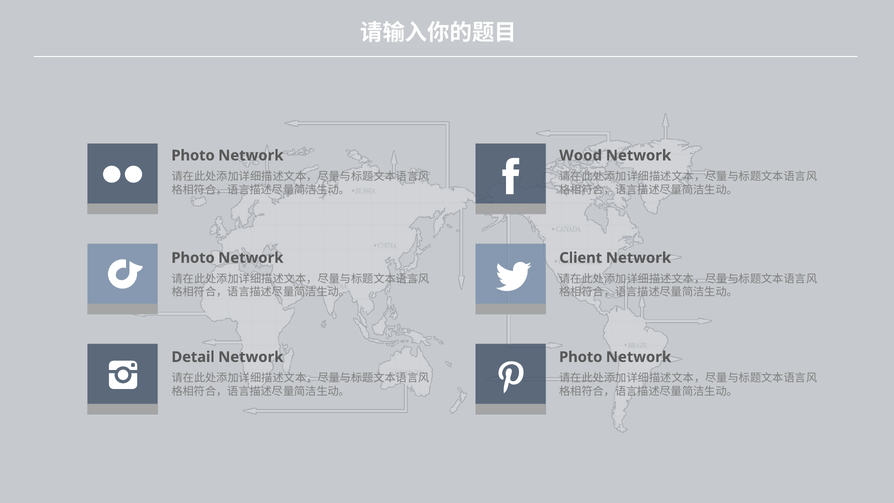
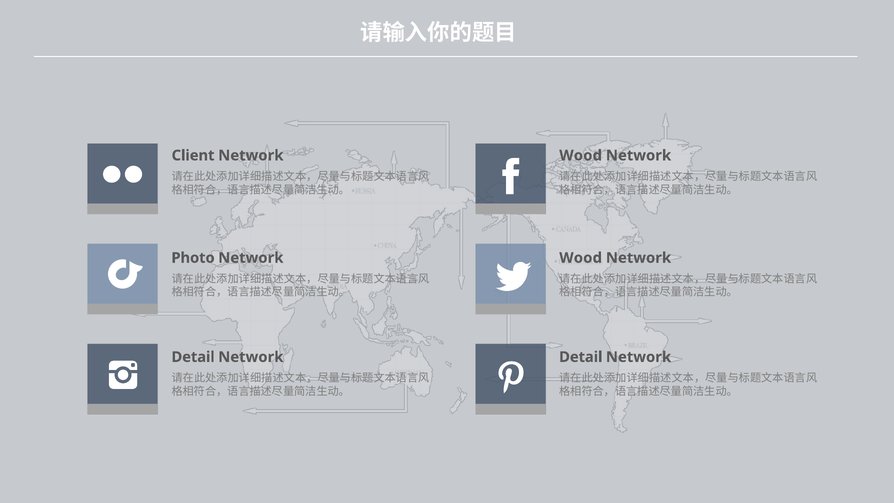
Photo: Photo -> Client (193, 155)
Client: Client -> Wood (581, 258)
Photo: Photo -> Detail (581, 357)
